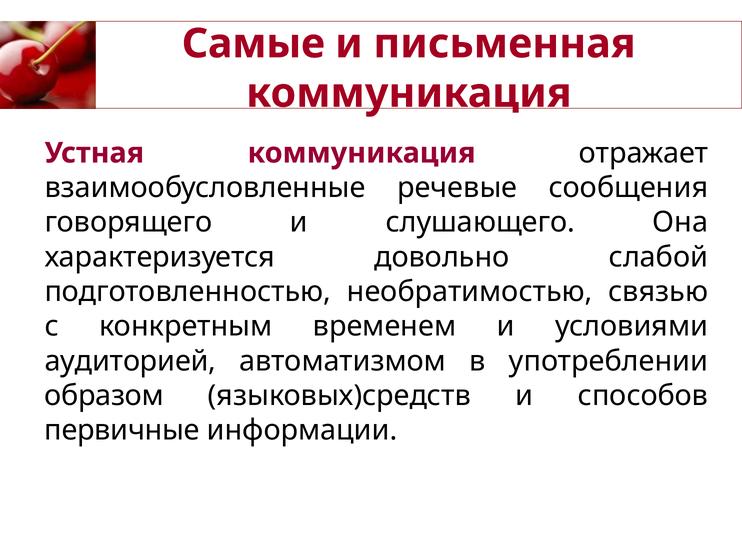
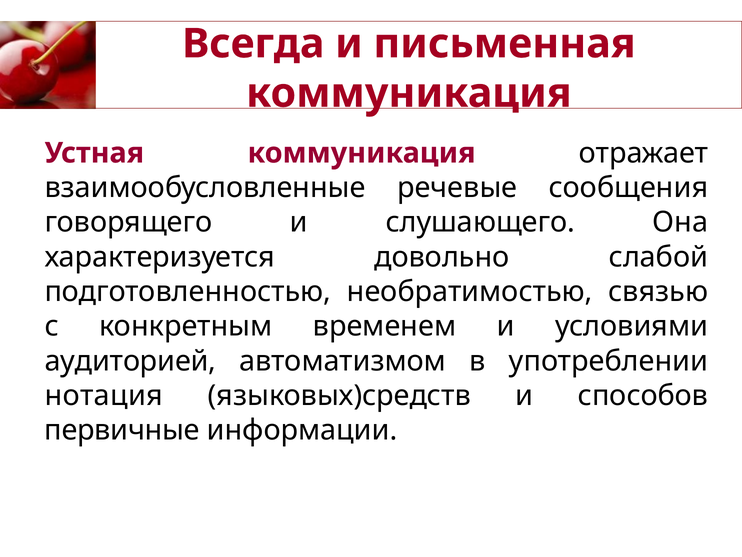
Самые: Самые -> Всегда (253, 44)
образом: образом -> нотация (104, 395)
